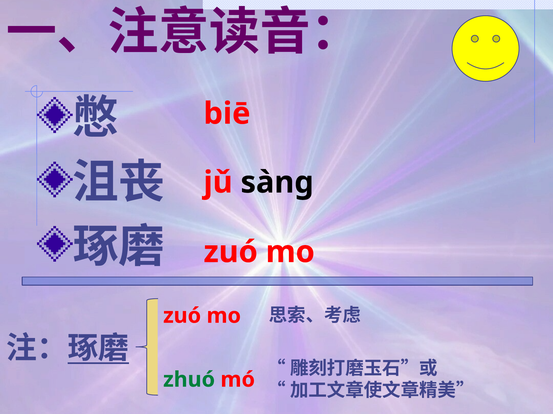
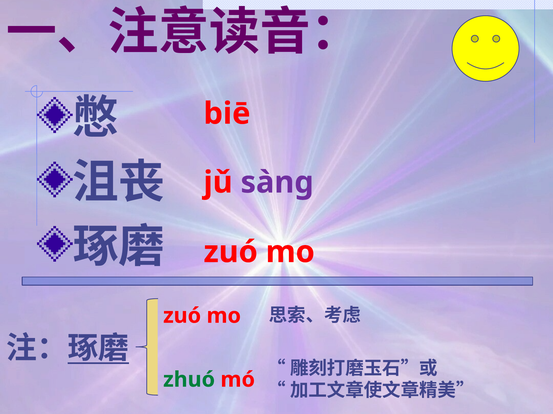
sàng colour: black -> purple (277, 183)
